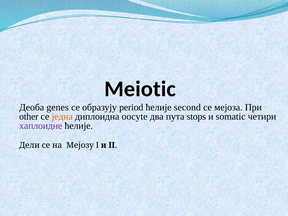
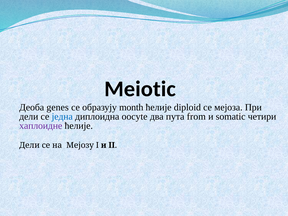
period: period -> month (131, 107)
second: second -> diploid (187, 107)
other: other -> дели (29, 117)
једна colour: orange -> blue (62, 117)
stops: stops -> from (196, 117)
